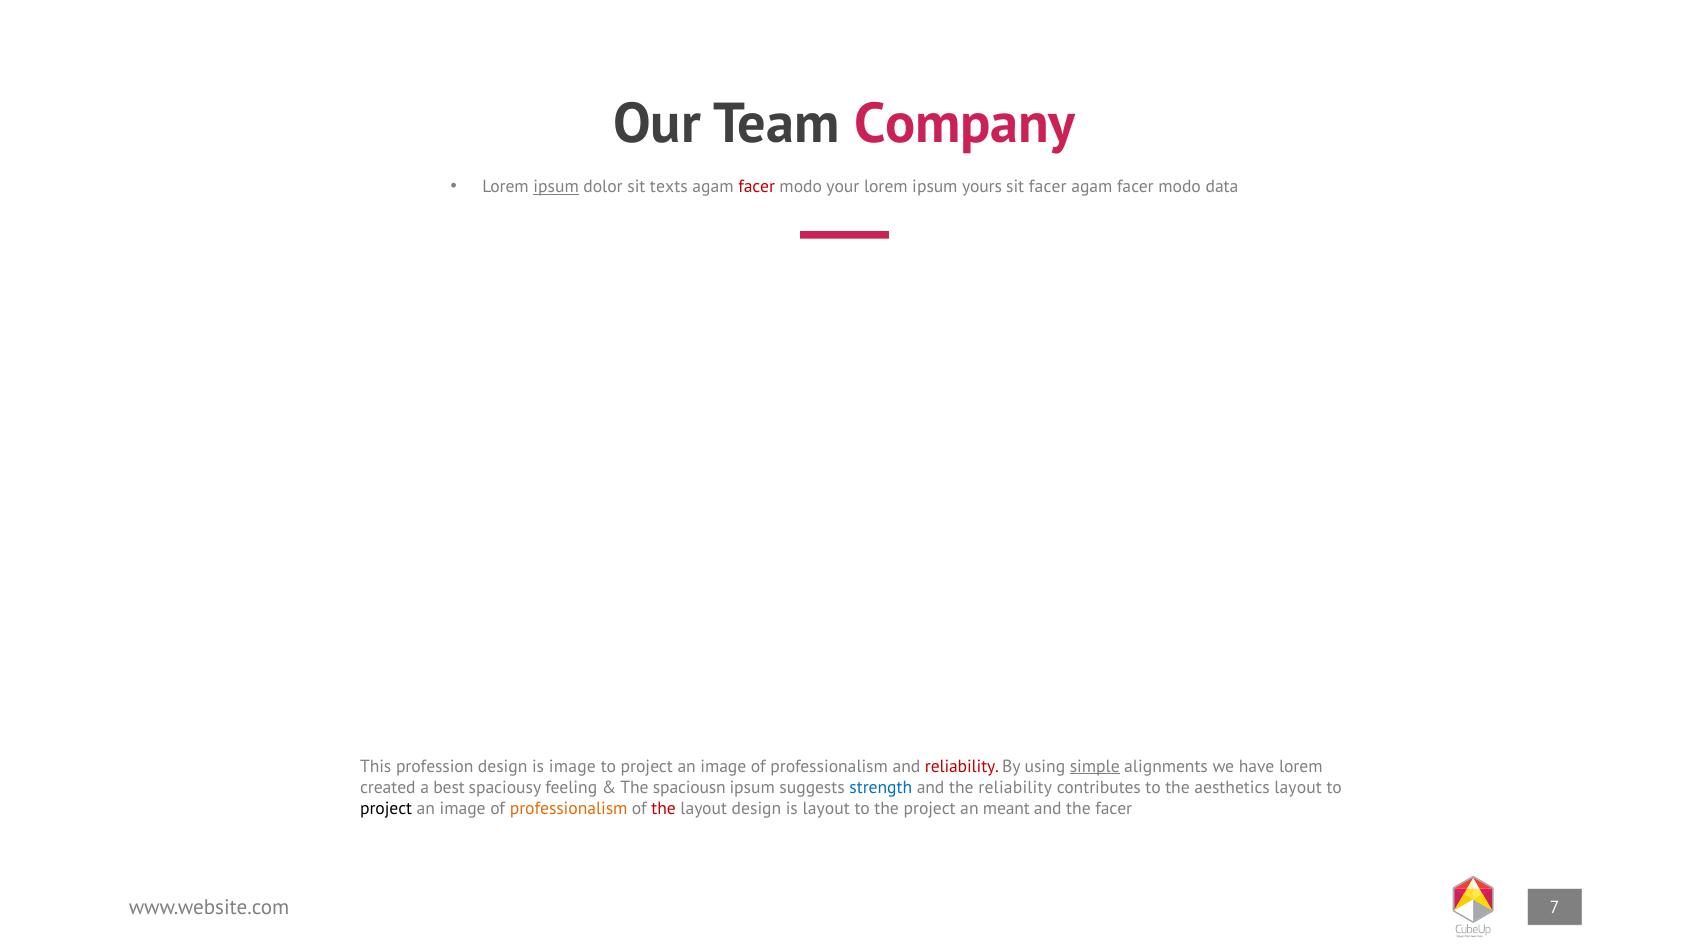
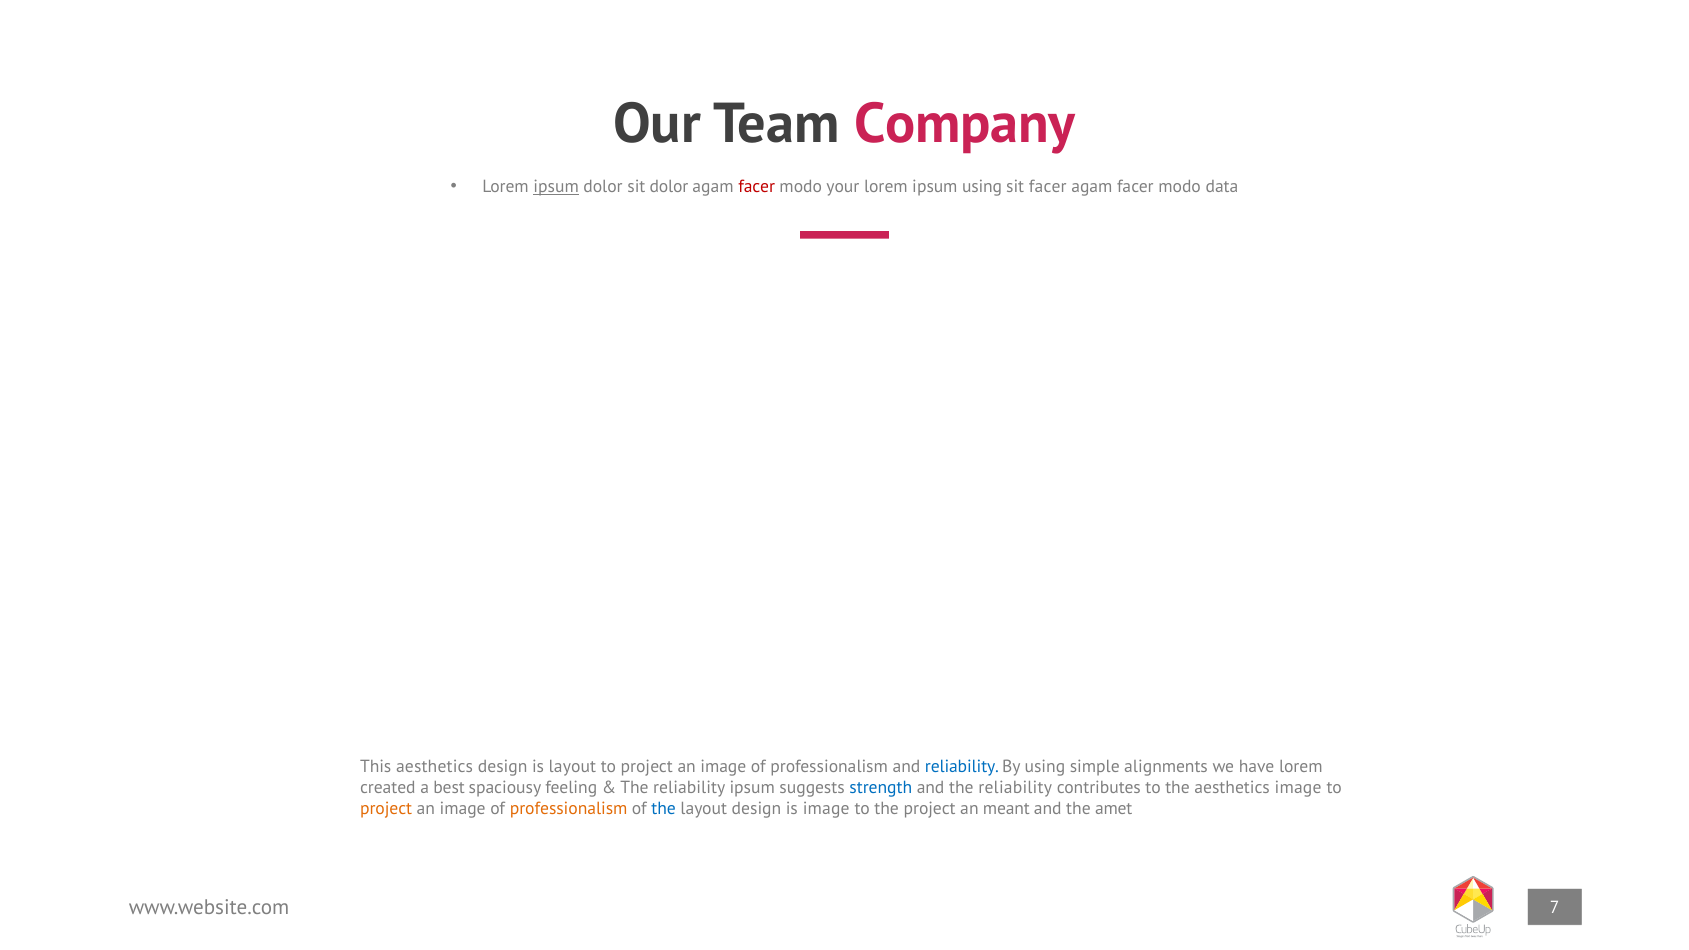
sit texts: texts -> dolor (669, 187)
ipsum yours: yours -> using (982, 187)
This profession: profession -> aesthetics (435, 766)
is image: image -> layout (572, 766)
reliability colour: red -> blue (962, 766)
simple underline: present -> none (1095, 766)
spaciousn: spaciousn -> reliability (689, 787)
aesthetics layout: layout -> image (1298, 787)
project colour: black -> orange (386, 808)
the colour: red -> blue (664, 808)
is layout: layout -> image (826, 808)
the facer: facer -> amet (1114, 808)
